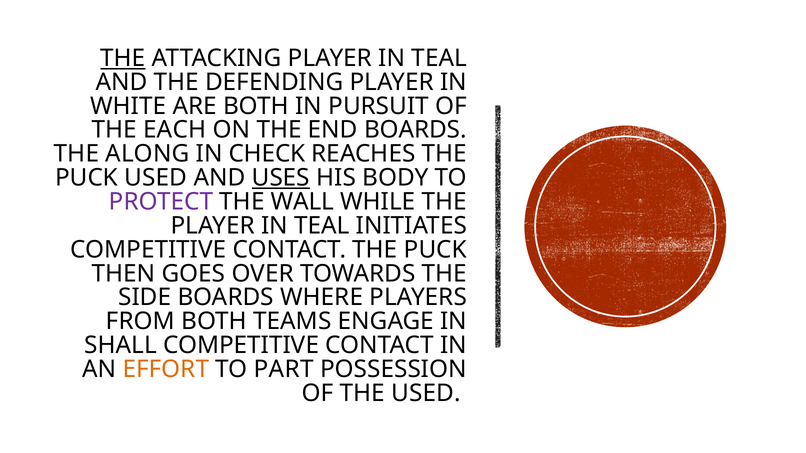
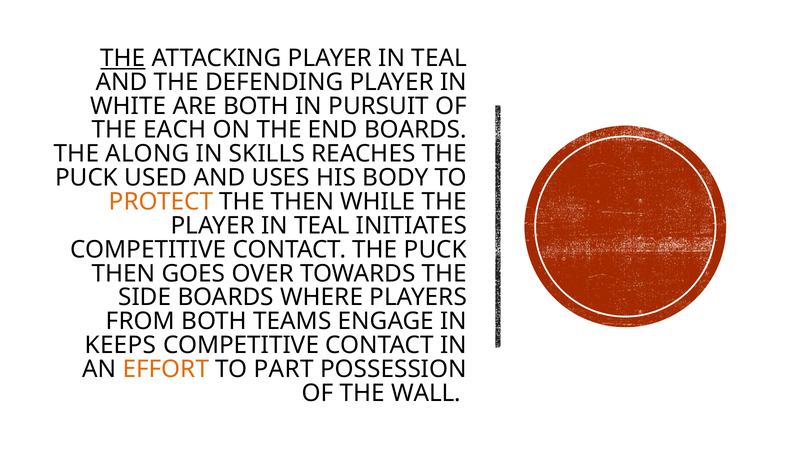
CHECK: CHECK -> SKILLS (267, 154)
USES underline: present -> none (281, 178)
PROTECT colour: purple -> orange (161, 202)
THE WALL: WALL -> THEN (302, 202)
SHALL: SHALL -> KEEPS (120, 346)
THE USED: USED -> WALL (426, 393)
